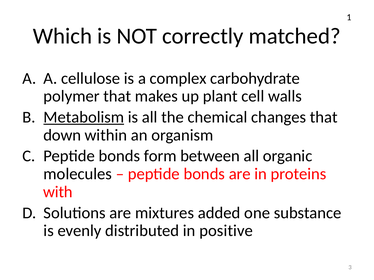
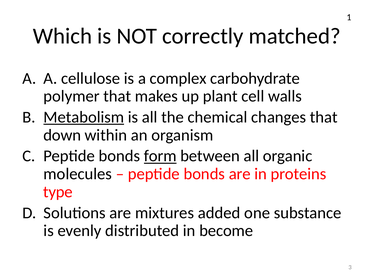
form underline: none -> present (160, 156)
with: with -> type (58, 192)
positive: positive -> become (226, 231)
